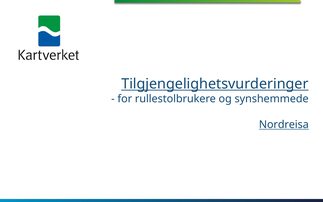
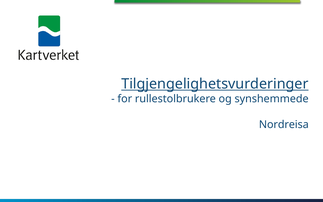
Nordreisa underline: present -> none (284, 125)
